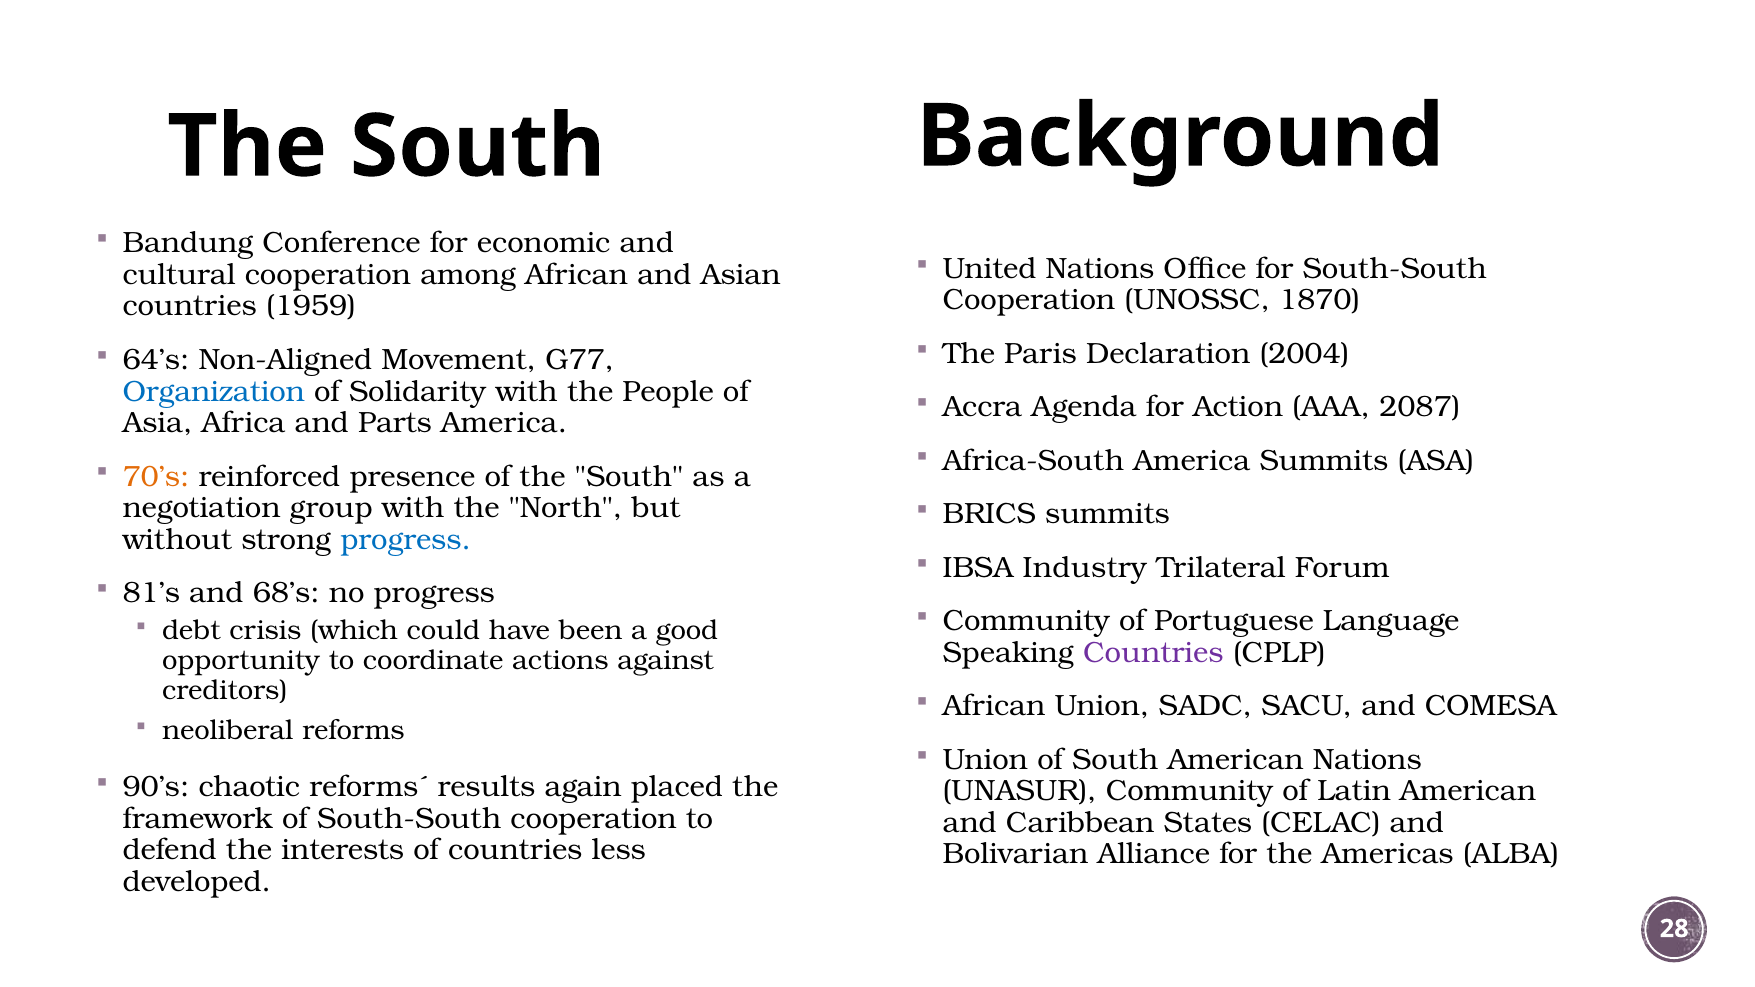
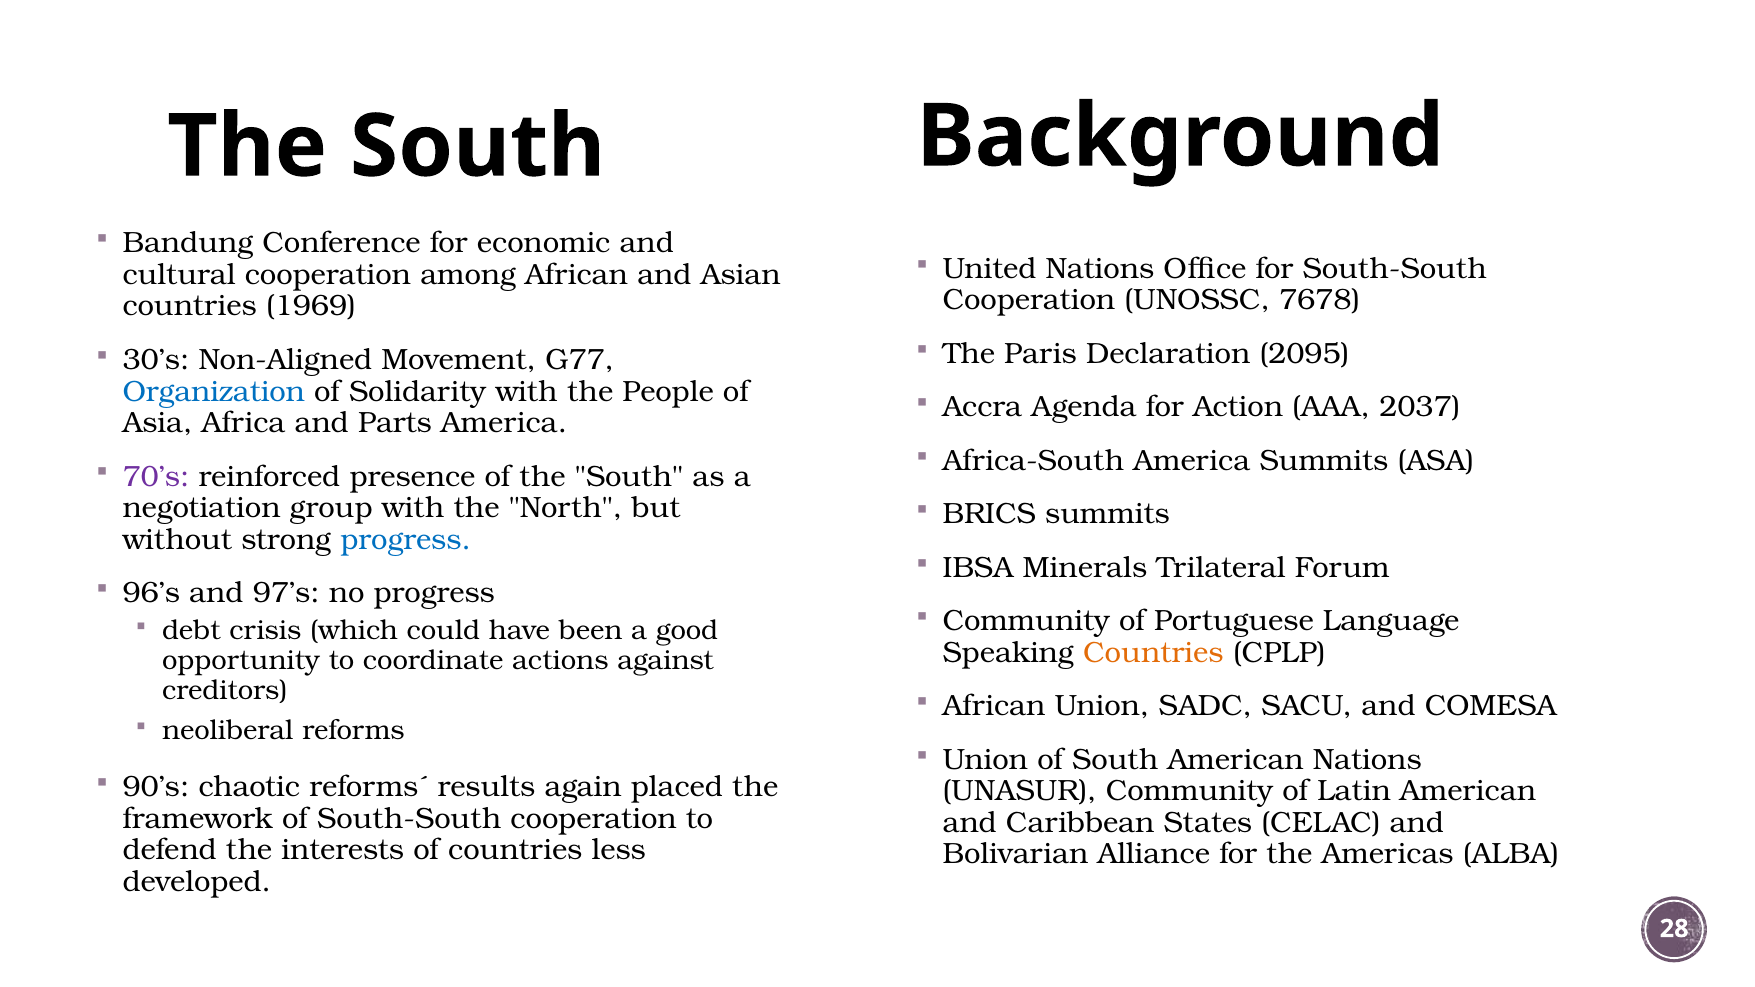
1870: 1870 -> 7678 (1320, 300)
1959: 1959 -> 1969 (311, 306)
2004: 2004 -> 2095 (1305, 354)
64’s: 64’s -> 30’s (156, 360)
2087: 2087 -> 2037 (1420, 407)
70’s colour: orange -> purple (156, 476)
Industry: Industry -> Minerals (1085, 568)
81’s: 81’s -> 96’s (151, 593)
68’s: 68’s -> 97’s (286, 593)
Countries colour: purple -> orange (1153, 653)
